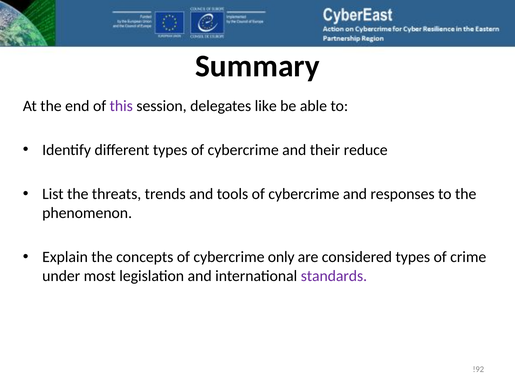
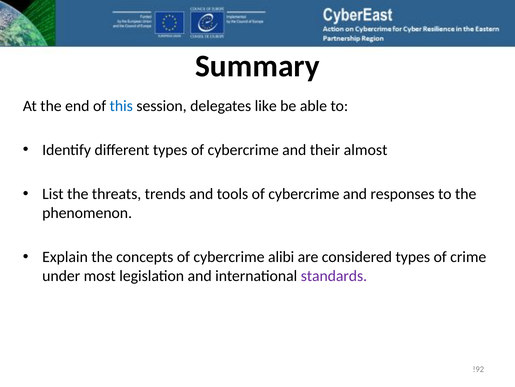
this colour: purple -> blue (121, 106)
reduce: reduce -> almost (366, 150)
only: only -> alibi (281, 257)
